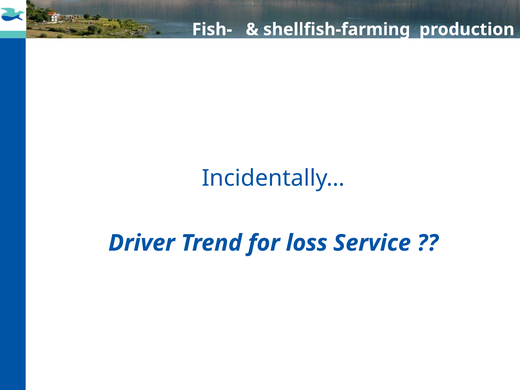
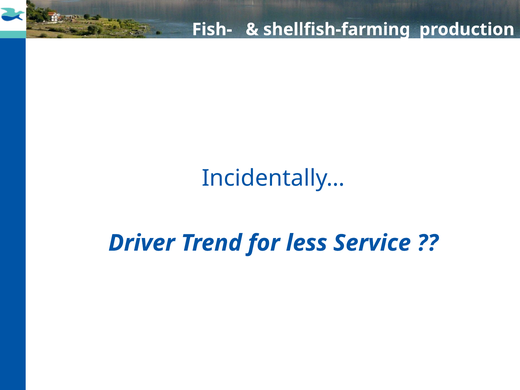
loss: loss -> less (307, 243)
